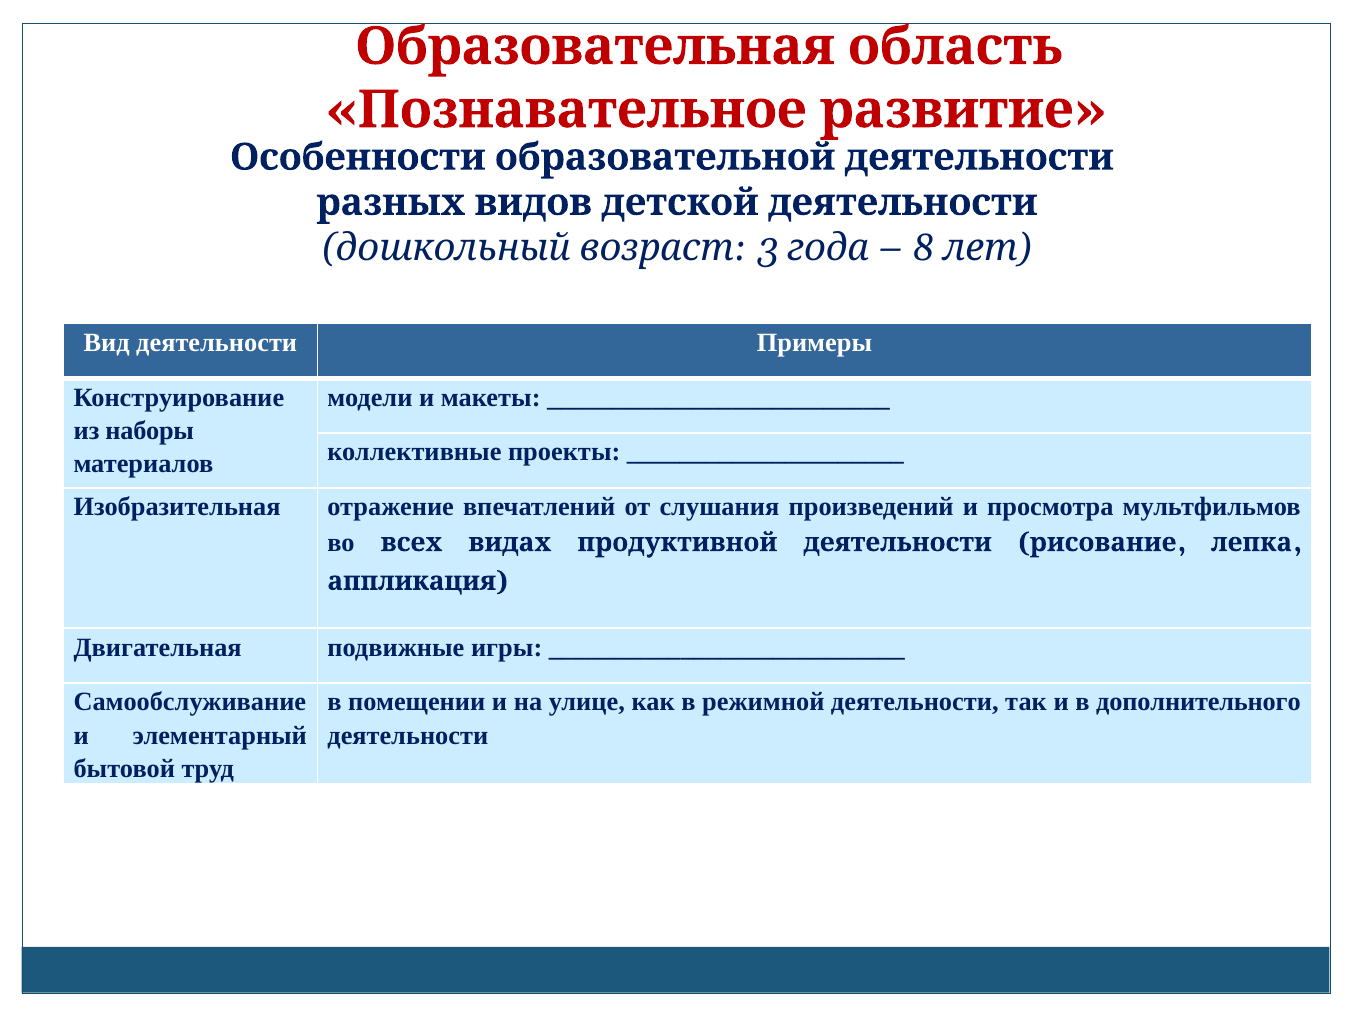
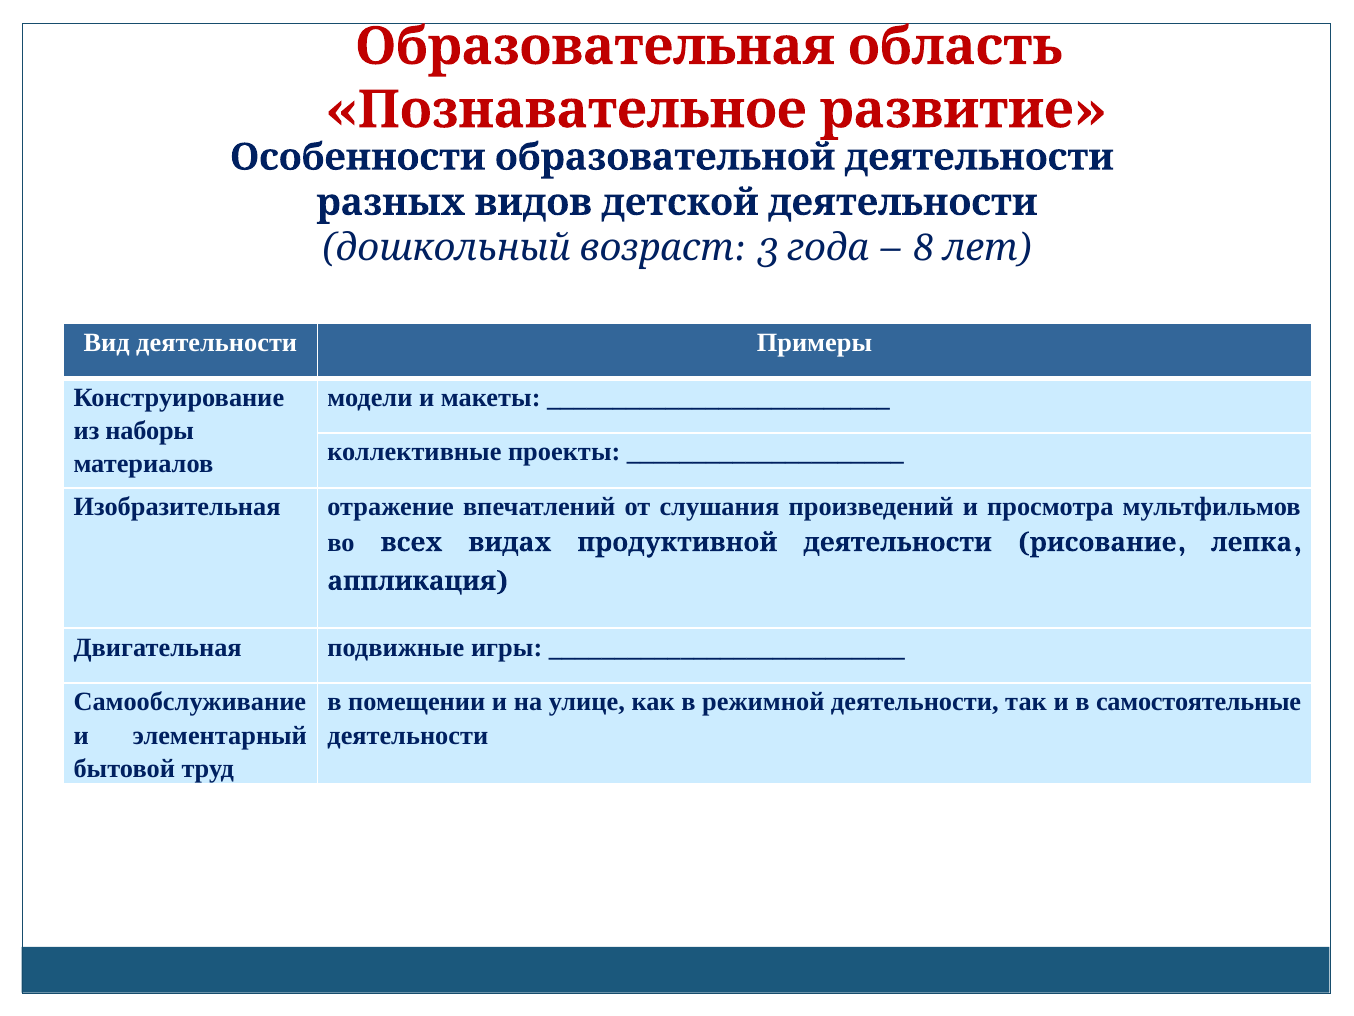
дополнительного: дополнительного -> самостоятельные (1199, 702)
